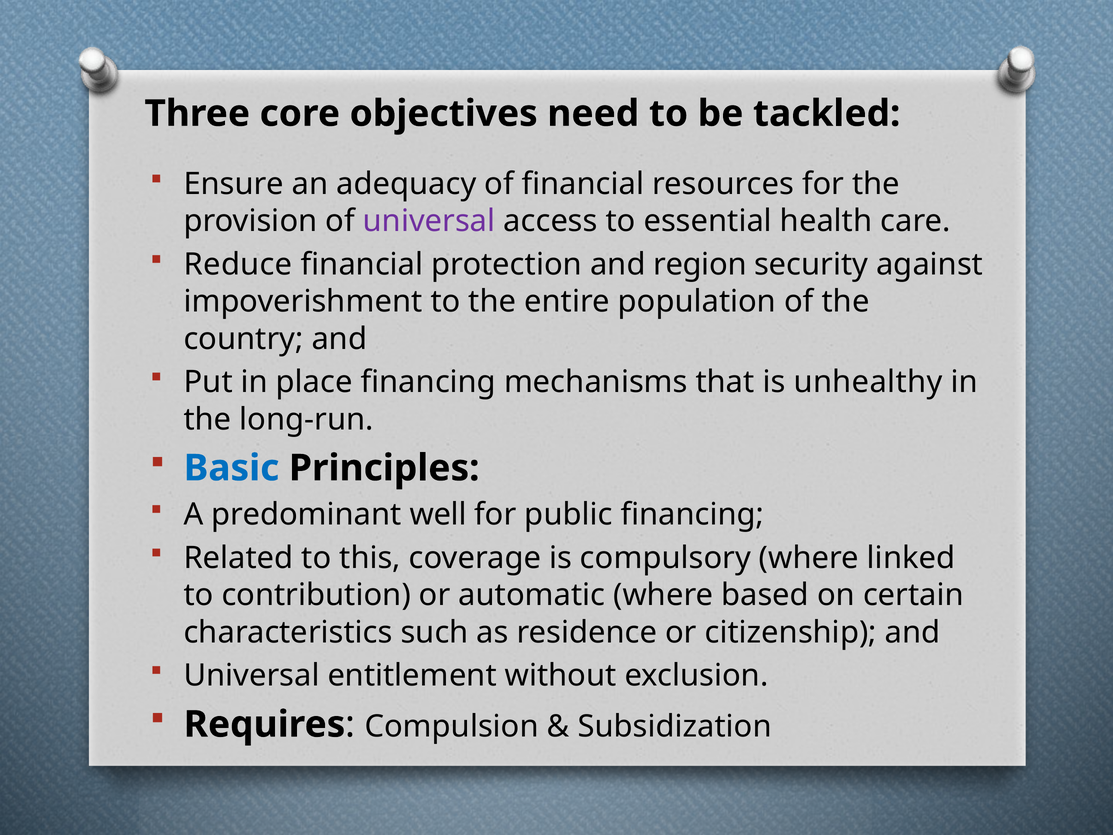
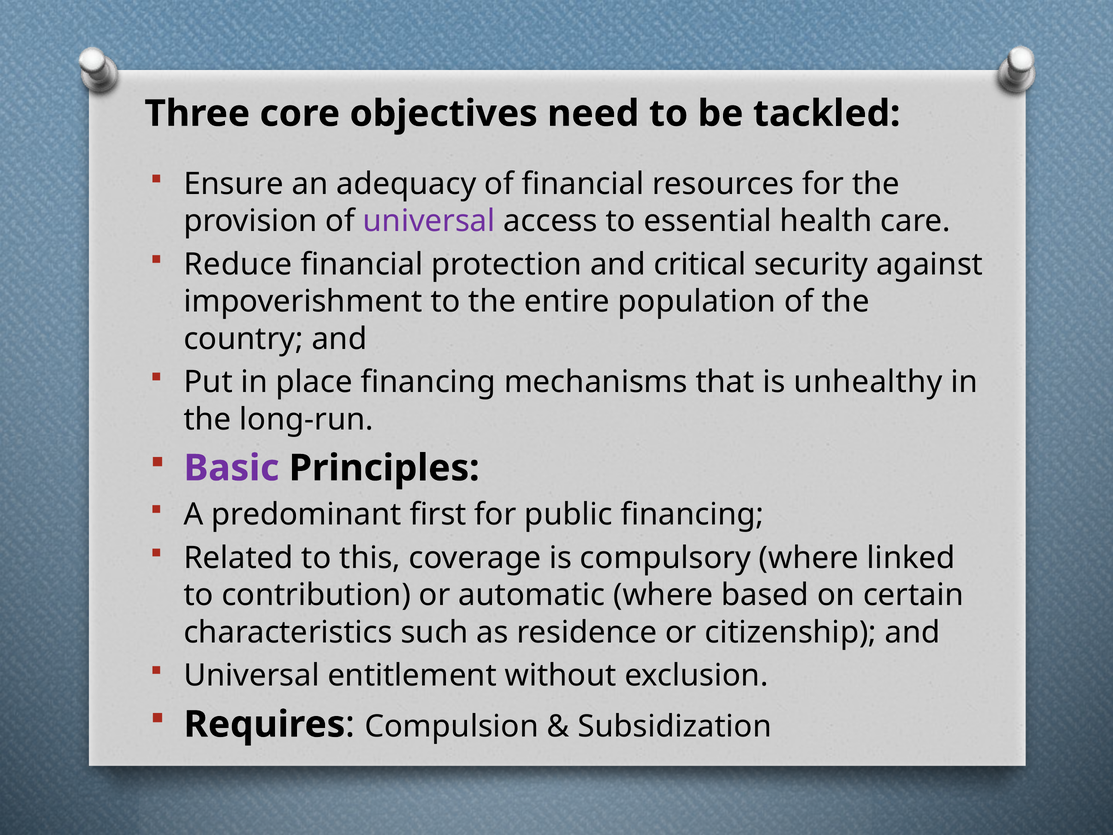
region: region -> critical (700, 264)
Basic colour: blue -> purple (231, 468)
well: well -> first (438, 515)
